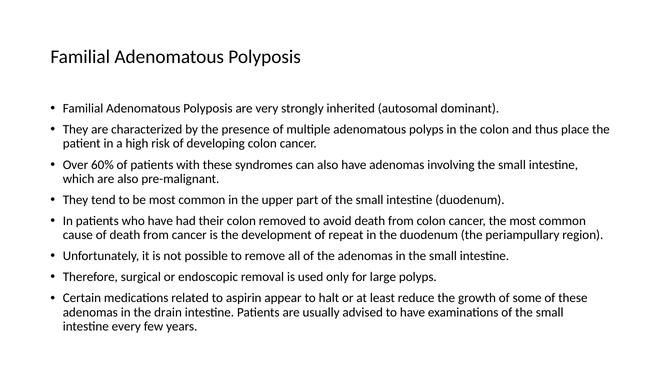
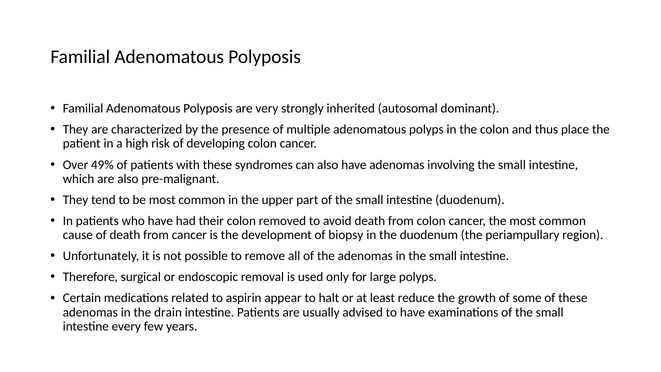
60%: 60% -> 49% (102, 165)
repeat: repeat -> biopsy (346, 235)
